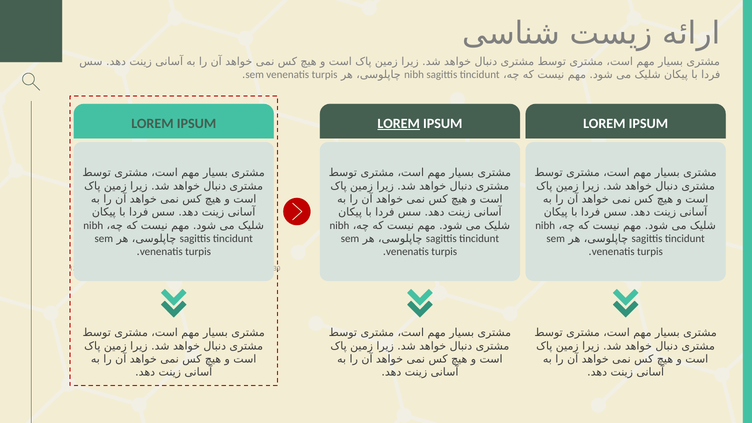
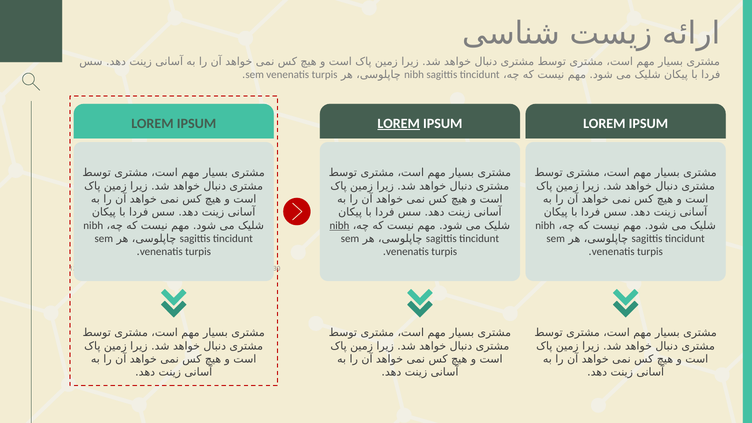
nibh underline: none -> present (339, 225)
